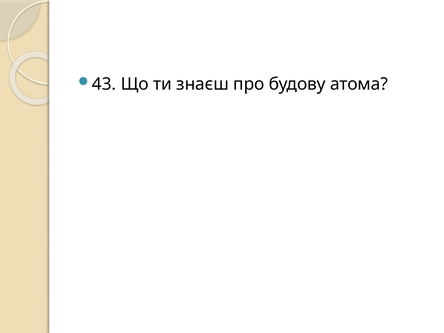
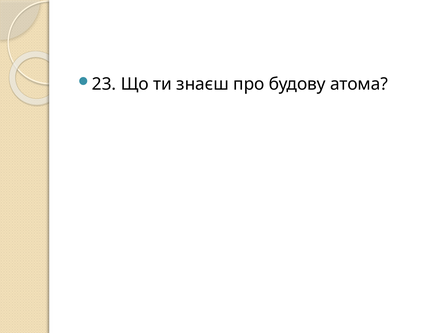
43: 43 -> 23 (104, 84)
